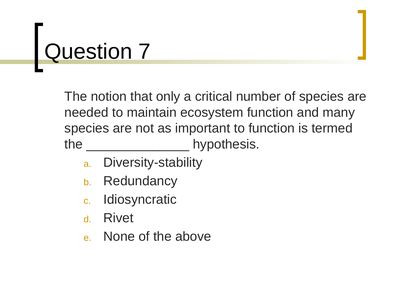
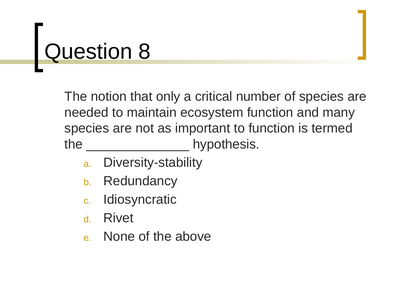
7: 7 -> 8 (144, 52)
